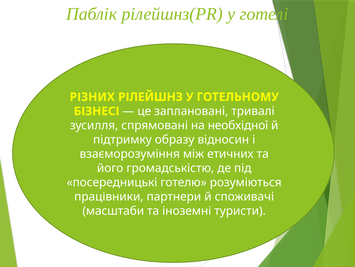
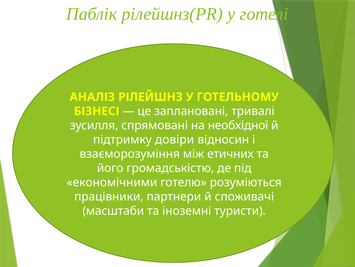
РІЗНИХ: РІЗНИХ -> АНАЛІЗ (92, 97)
образу: образу -> довіри (175, 139)
посередницькі: посередницькі -> економічними (112, 182)
